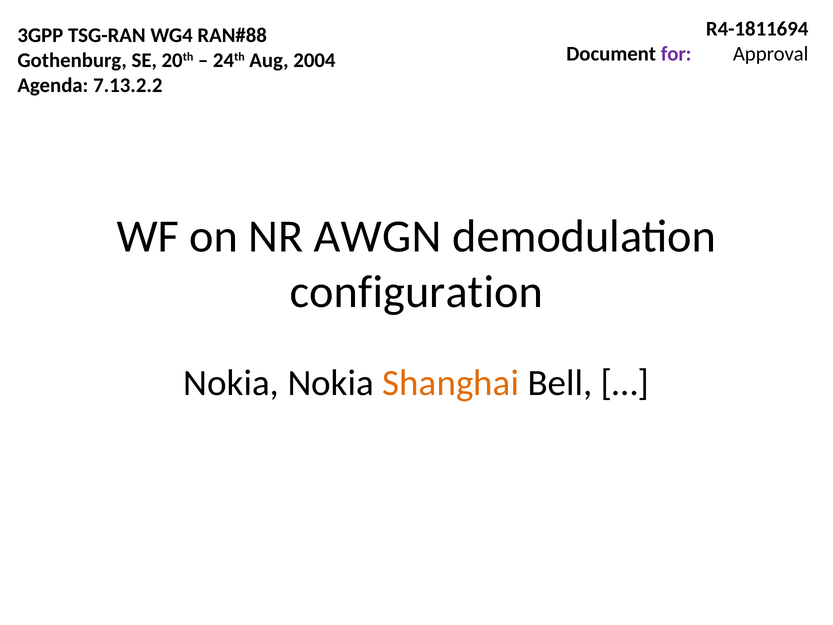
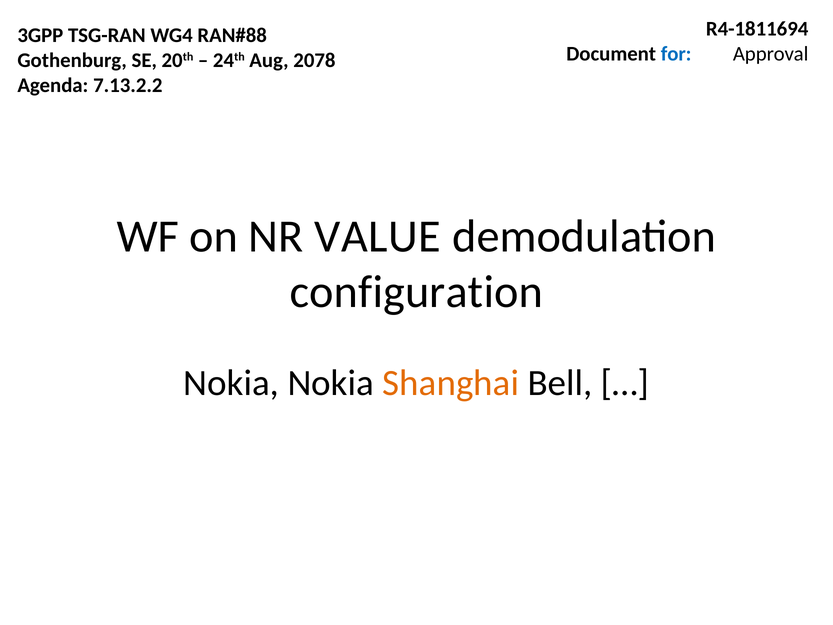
for colour: purple -> blue (676, 54)
2004: 2004 -> 2078 (314, 60)
AWGN: AWGN -> VALUE (378, 236)
